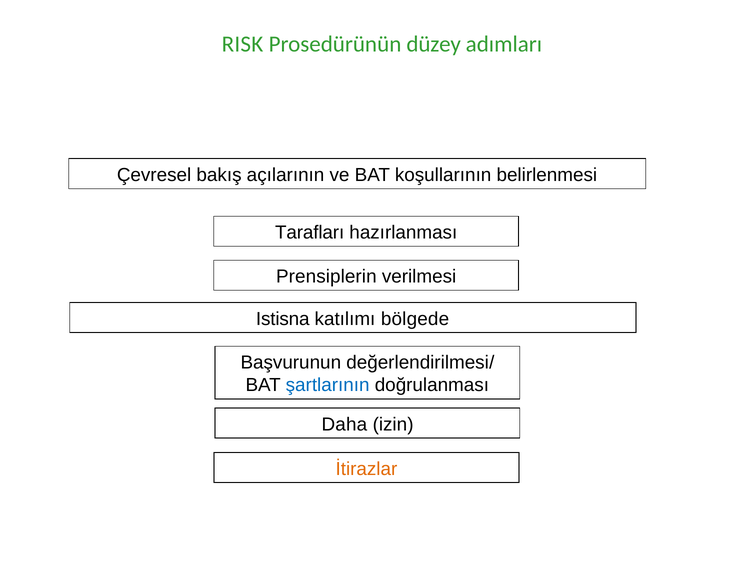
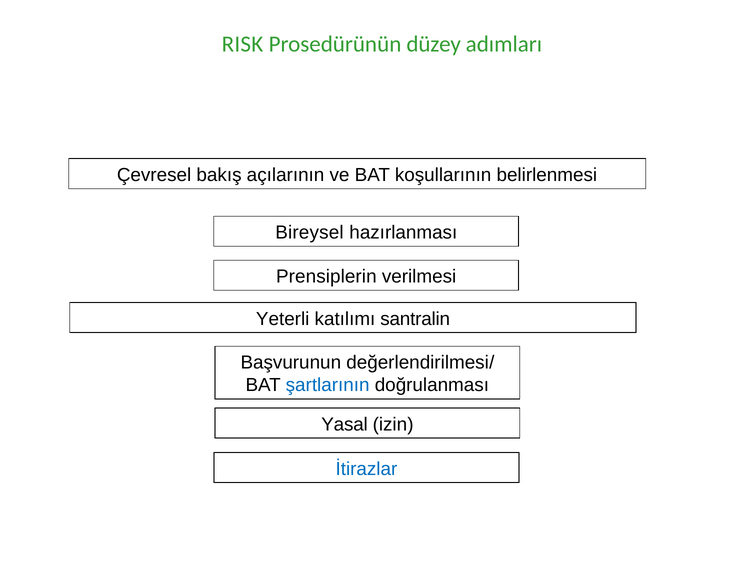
Tarafları: Tarafları -> Bireysel (309, 233)
Istisna: Istisna -> Yeterli (283, 319)
bölgede: bölgede -> santralin (415, 319)
Daha: Daha -> Yasal (345, 425)
İtirazlar colour: orange -> blue (366, 469)
